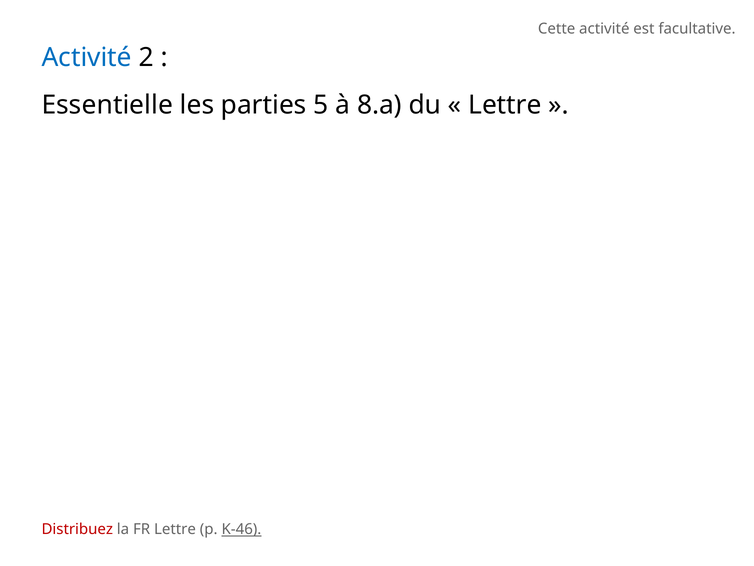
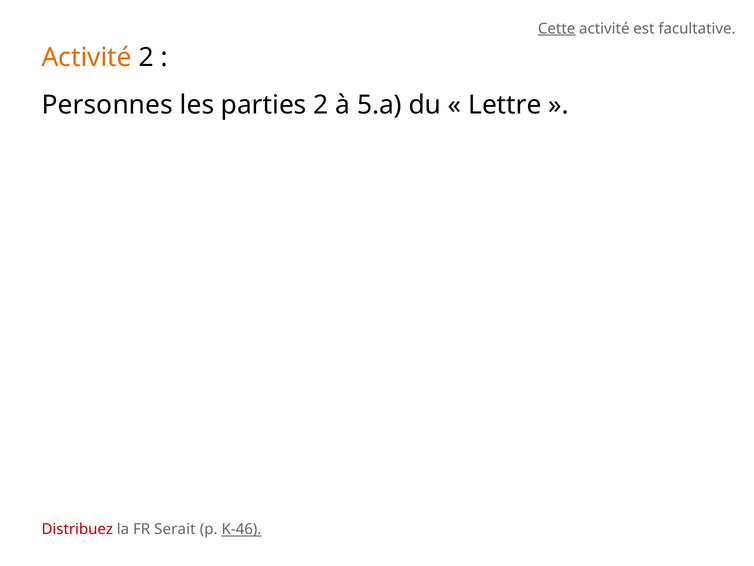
Cette underline: none -> present (557, 29)
Activité colour: blue -> orange (87, 57)
Essentielle: Essentielle -> Personnes (107, 105)
parties 5: 5 -> 2 (321, 105)
8.a: 8.a -> 5.a (379, 105)
FR Lettre: Lettre -> Serait (175, 529)
